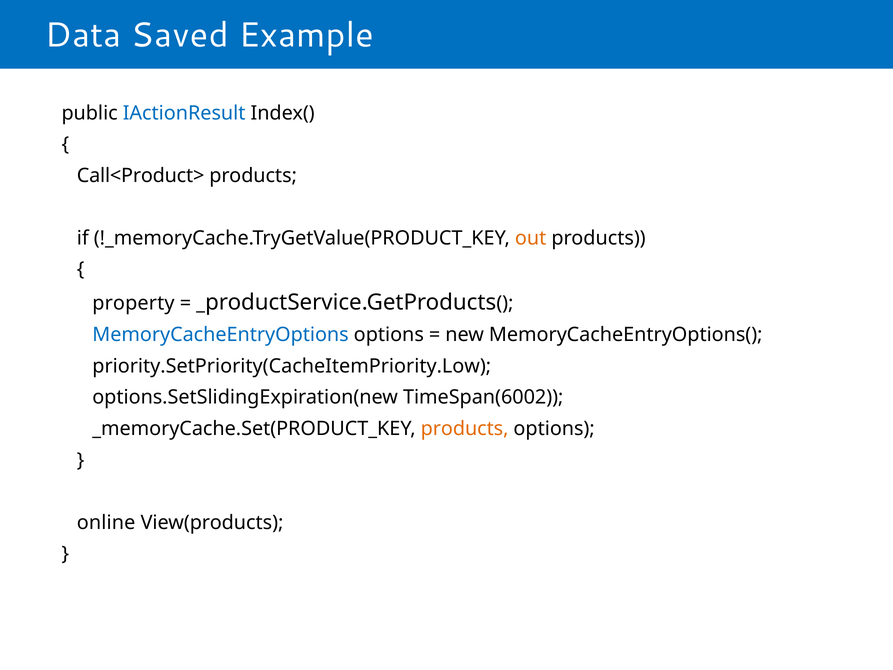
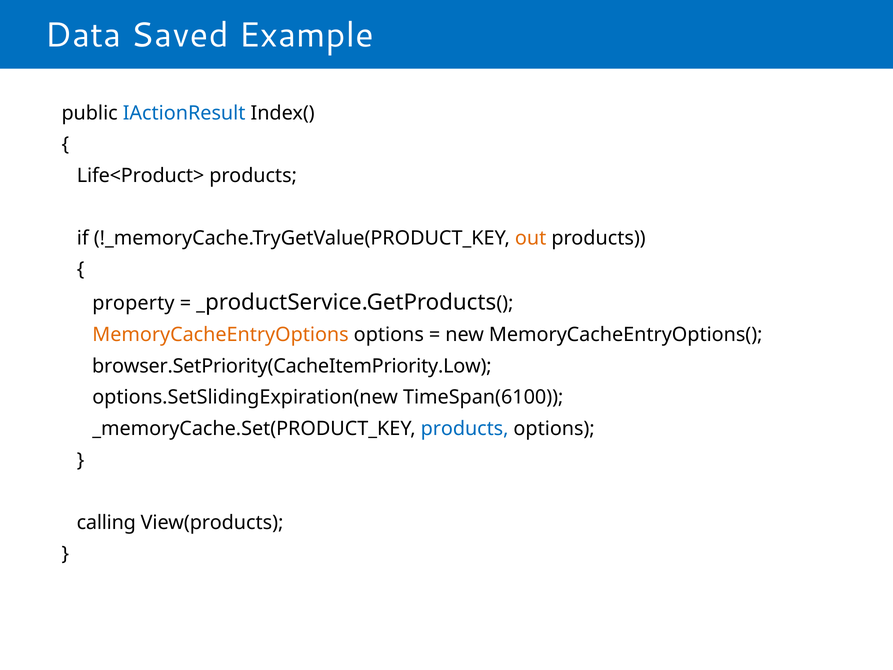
Call<Product>: Call<Product> -> Life<Product> (141, 176)
MemoryCacheEntryOptions colour: blue -> orange (221, 335)
priority.SetPriority(CacheItemPriority.Low: priority.SetPriority(CacheItemPriority.Low -> browser.SetPriority(CacheItemPriority.Low (292, 366)
TimeSpan(6002: TimeSpan(6002 -> TimeSpan(6100 (483, 397)
products colour: orange -> blue (465, 429)
online: online -> calling (106, 522)
